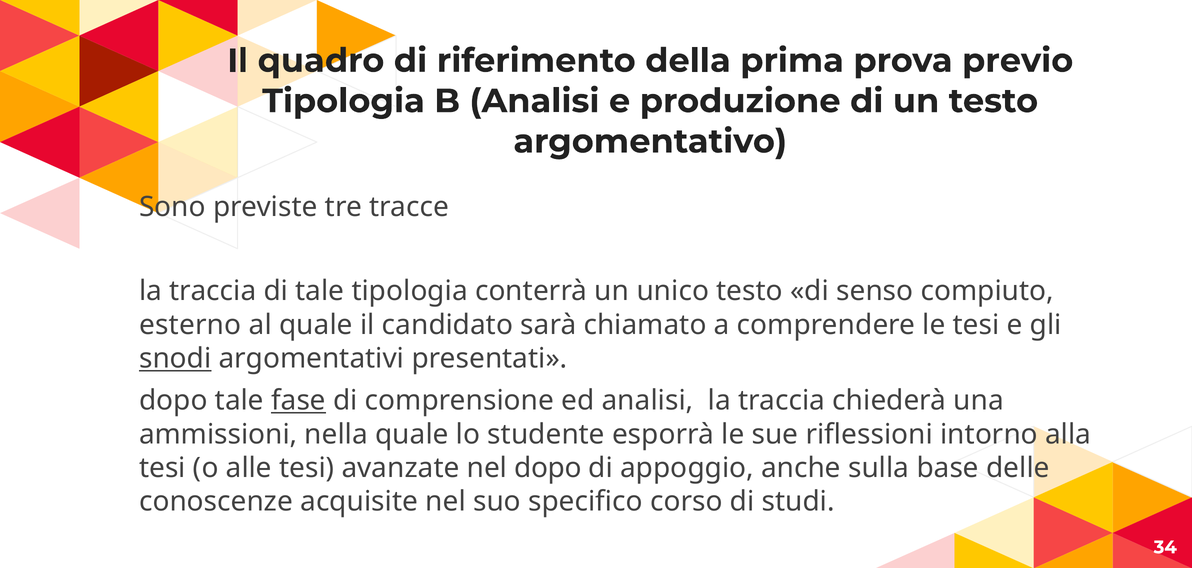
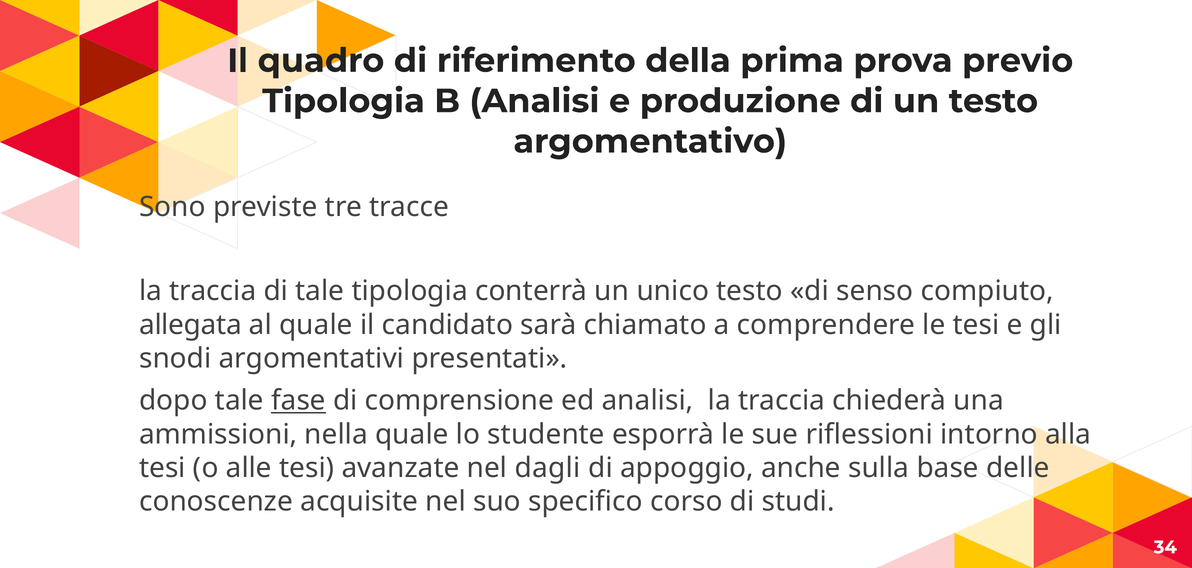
esterno: esterno -> allegata (191, 325)
snodi underline: present -> none (175, 358)
nel dopo: dopo -> dagli (548, 468)
